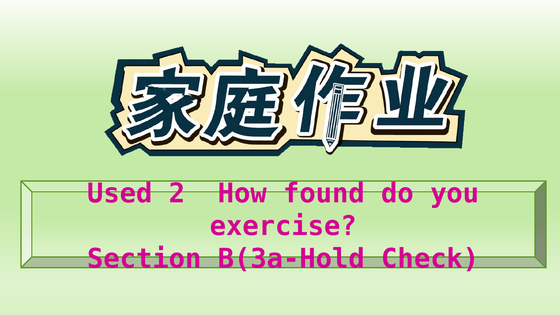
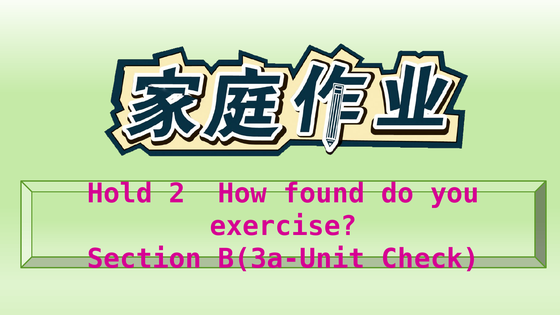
Used: Used -> Hold (120, 194)
B(3a-Hold: B(3a-Hold -> B(3a-Unit (291, 259)
